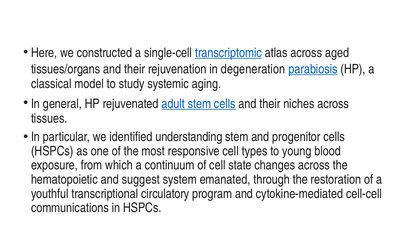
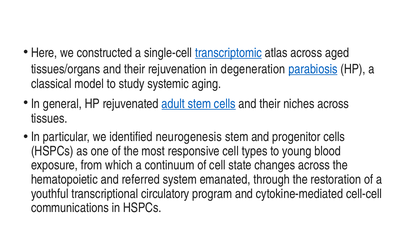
understanding: understanding -> neurogenesis (189, 137)
suggest: suggest -> referred (141, 179)
